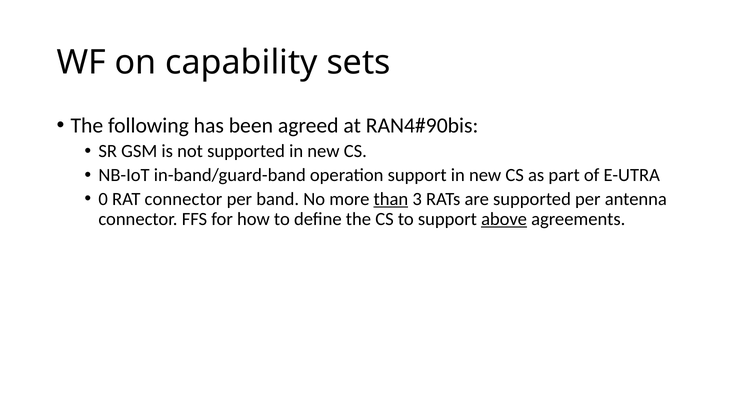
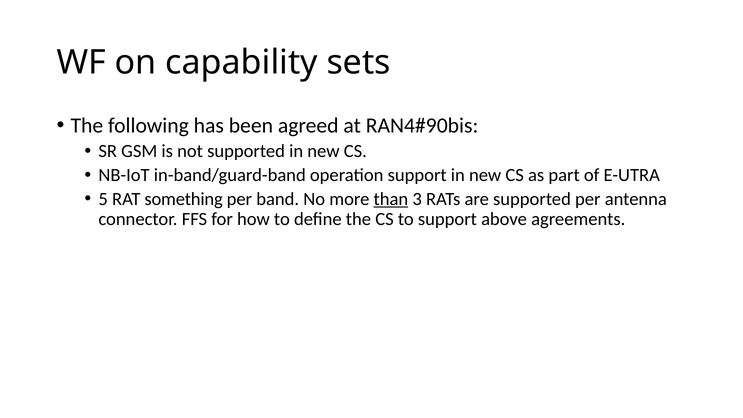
0: 0 -> 5 (103, 199)
RAT connector: connector -> something (184, 199)
above underline: present -> none (504, 219)
